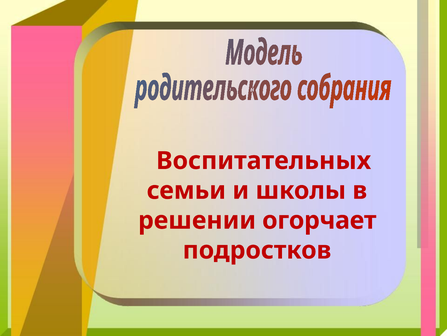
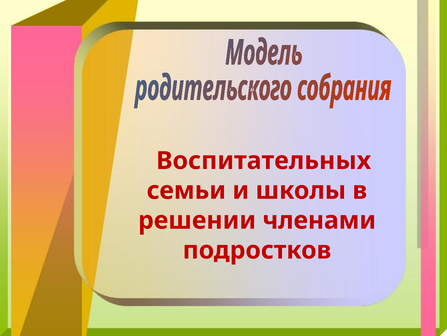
огорчает: огорчает -> членами (319, 220)
